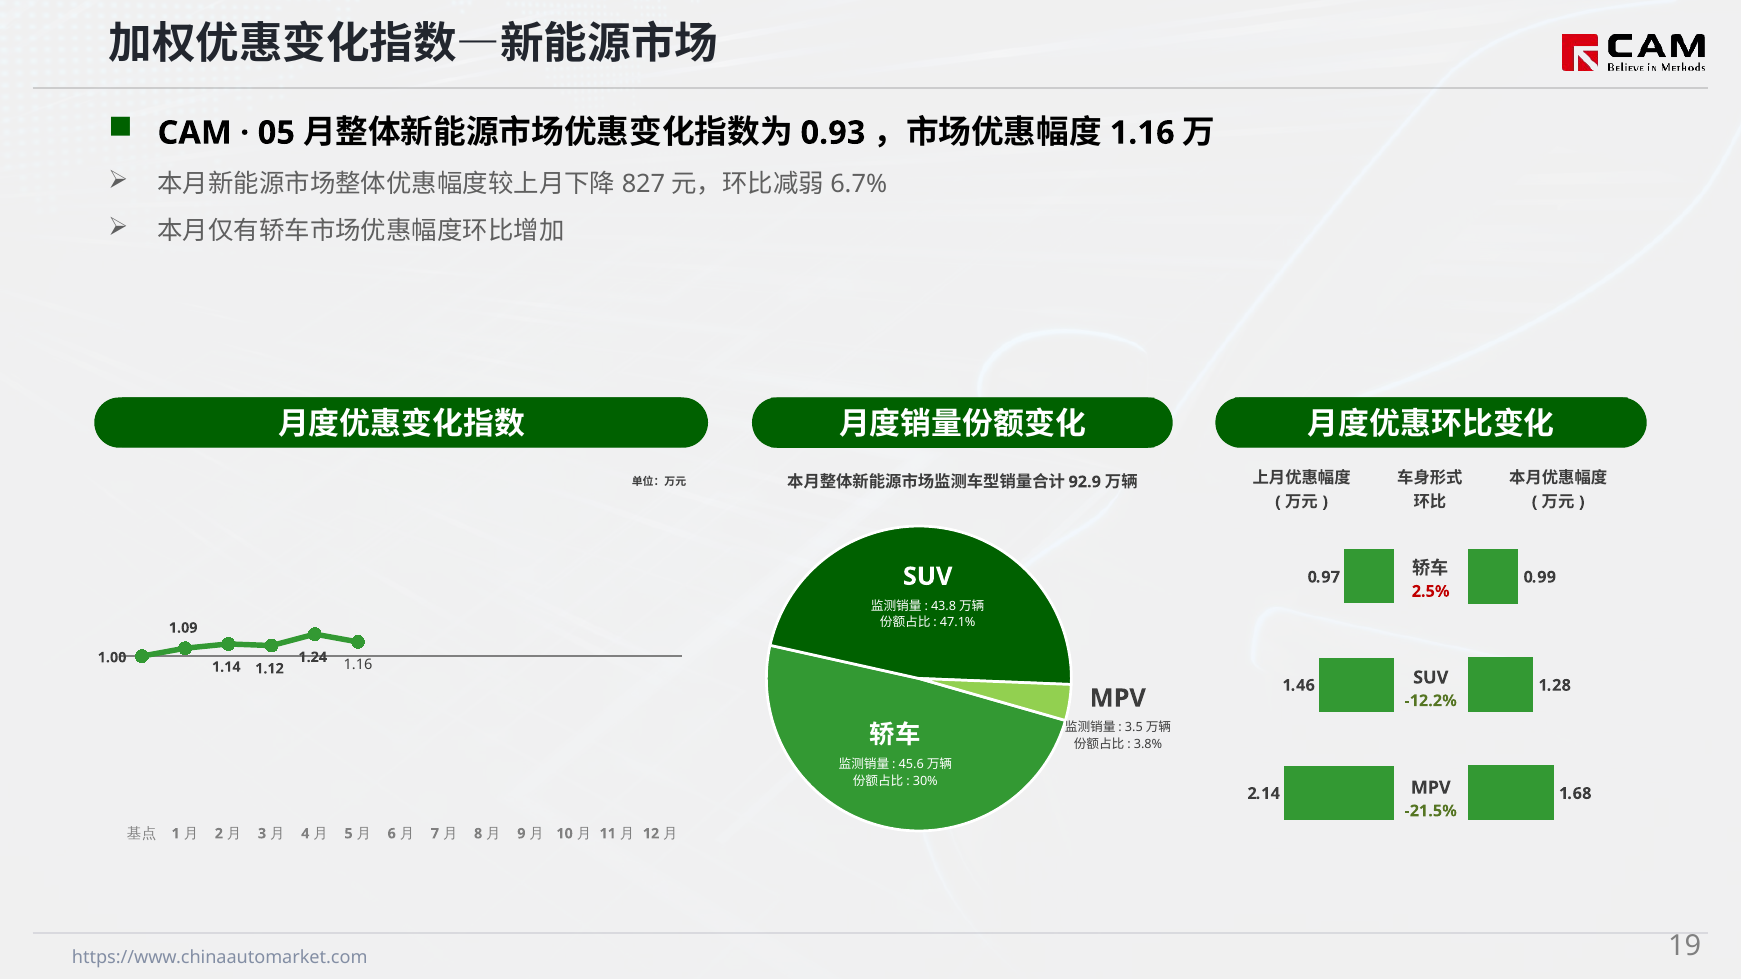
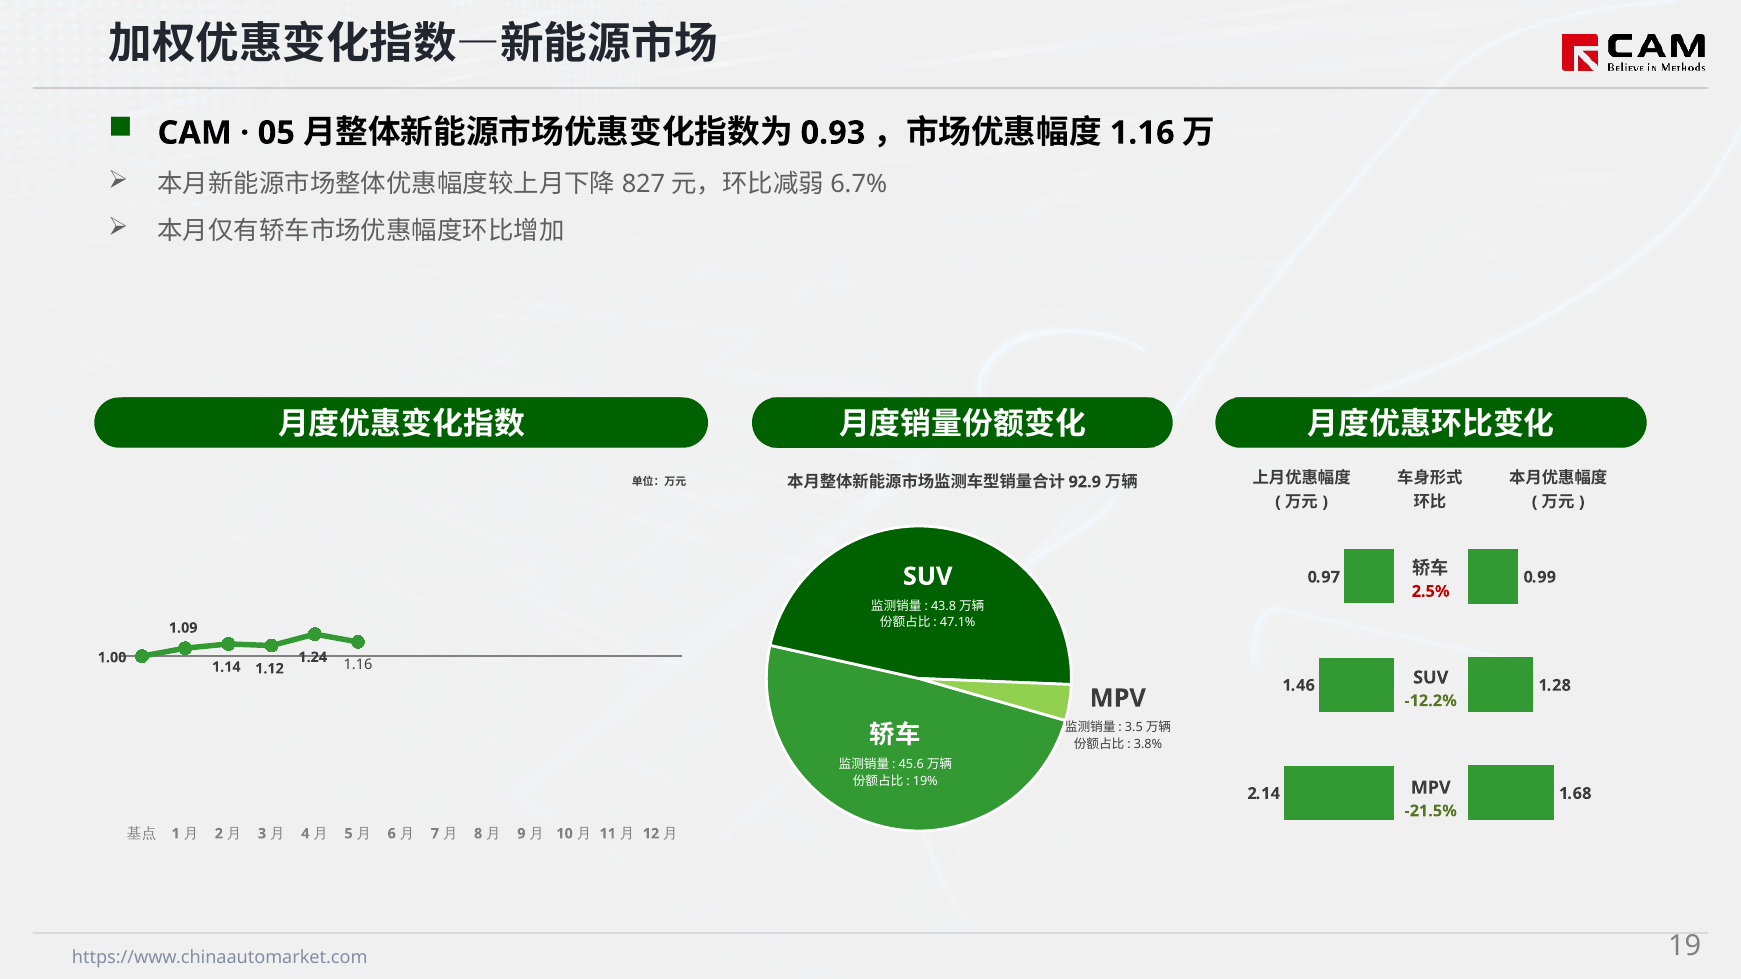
30%: 30% -> 19% (925, 781)
